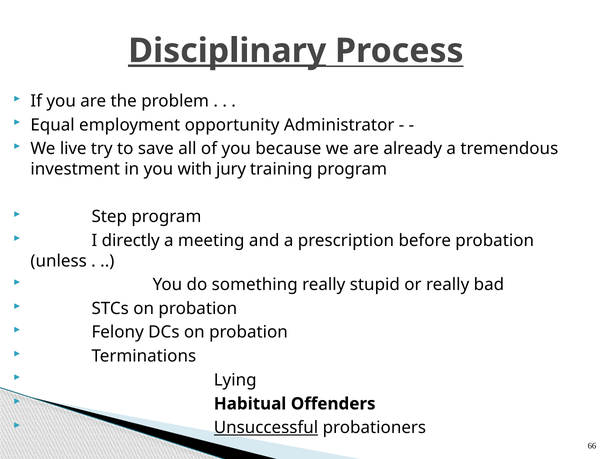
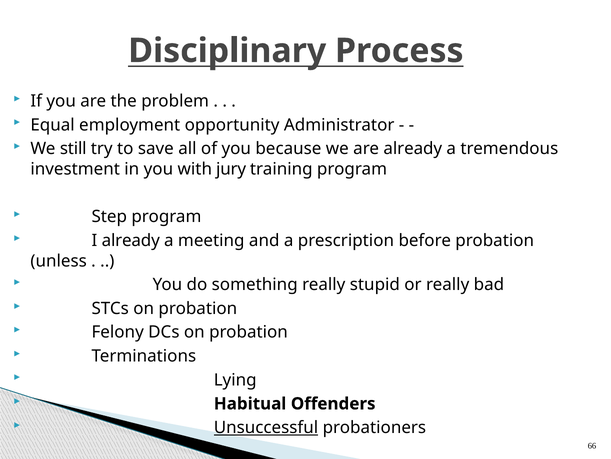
Disciplinary underline: present -> none (227, 51)
live: live -> still (73, 148)
I directly: directly -> already (131, 240)
